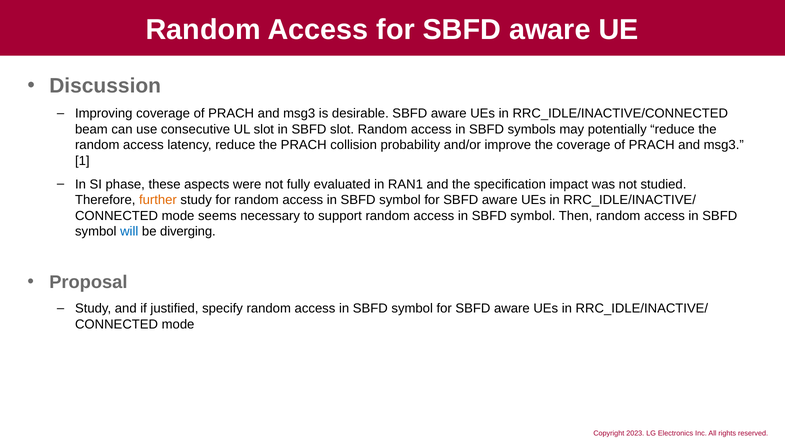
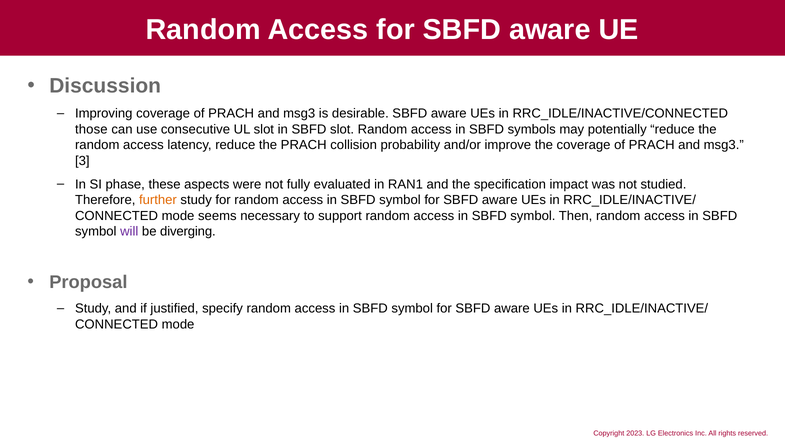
beam: beam -> those (91, 129)
1: 1 -> 3 (82, 161)
will colour: blue -> purple (129, 231)
